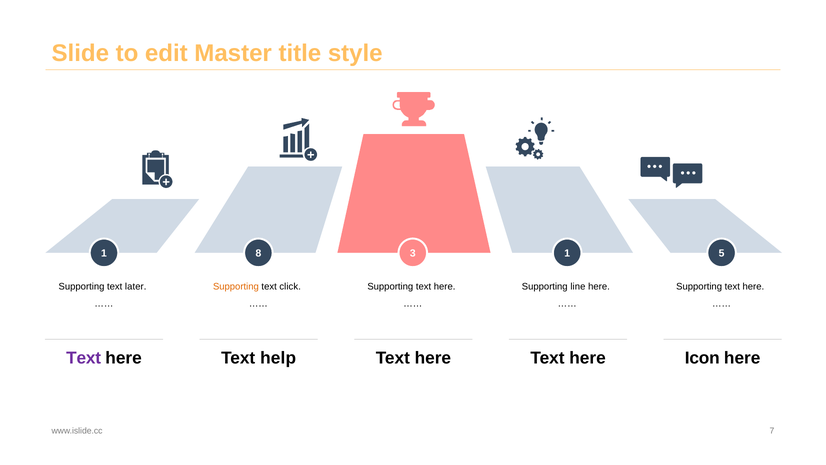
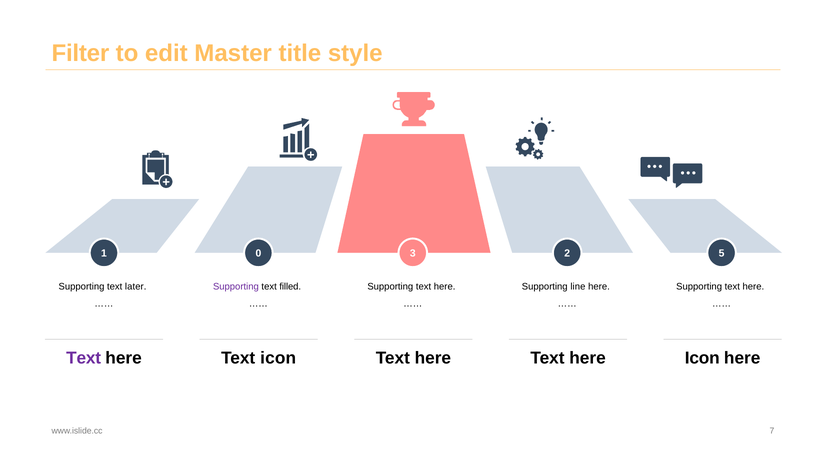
Slide: Slide -> Filter (80, 53)
8: 8 -> 0 (258, 253)
3 1: 1 -> 2 (567, 253)
Supporting colour: orange -> purple (236, 286)
click: click -> filled (290, 286)
Text help: help -> icon (278, 358)
